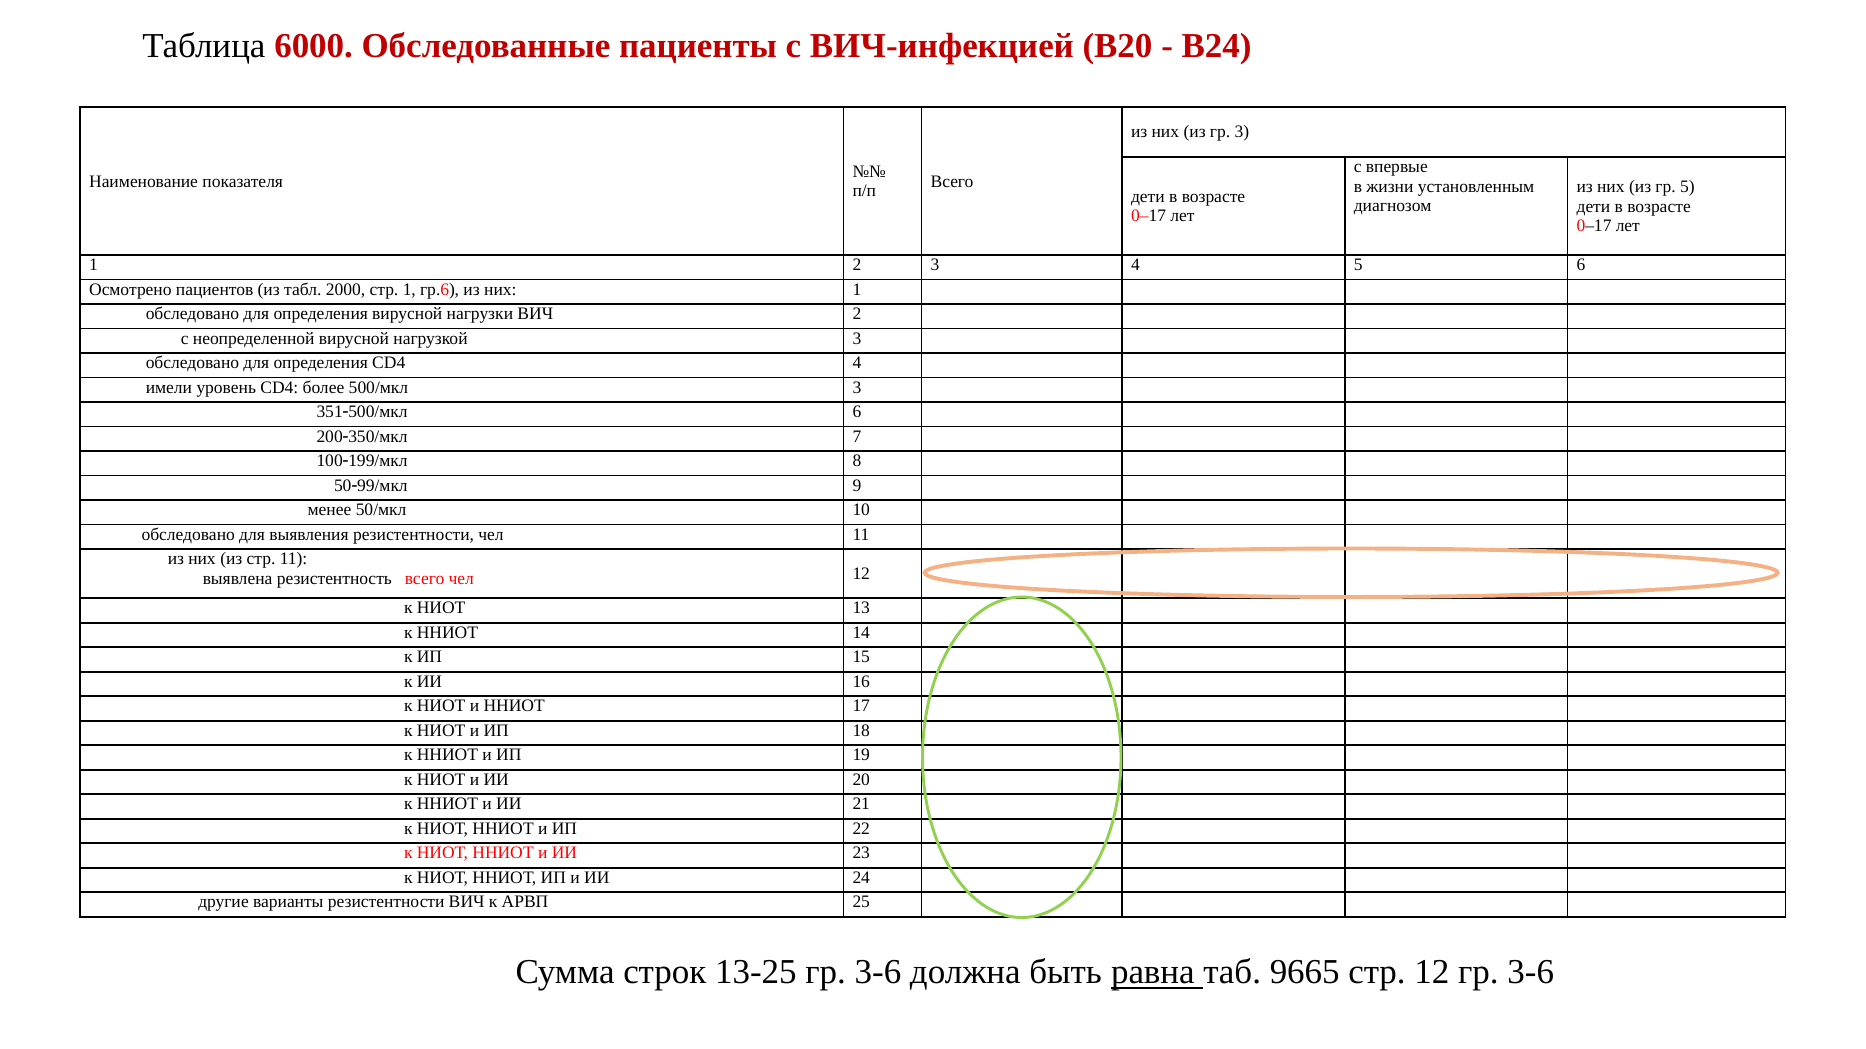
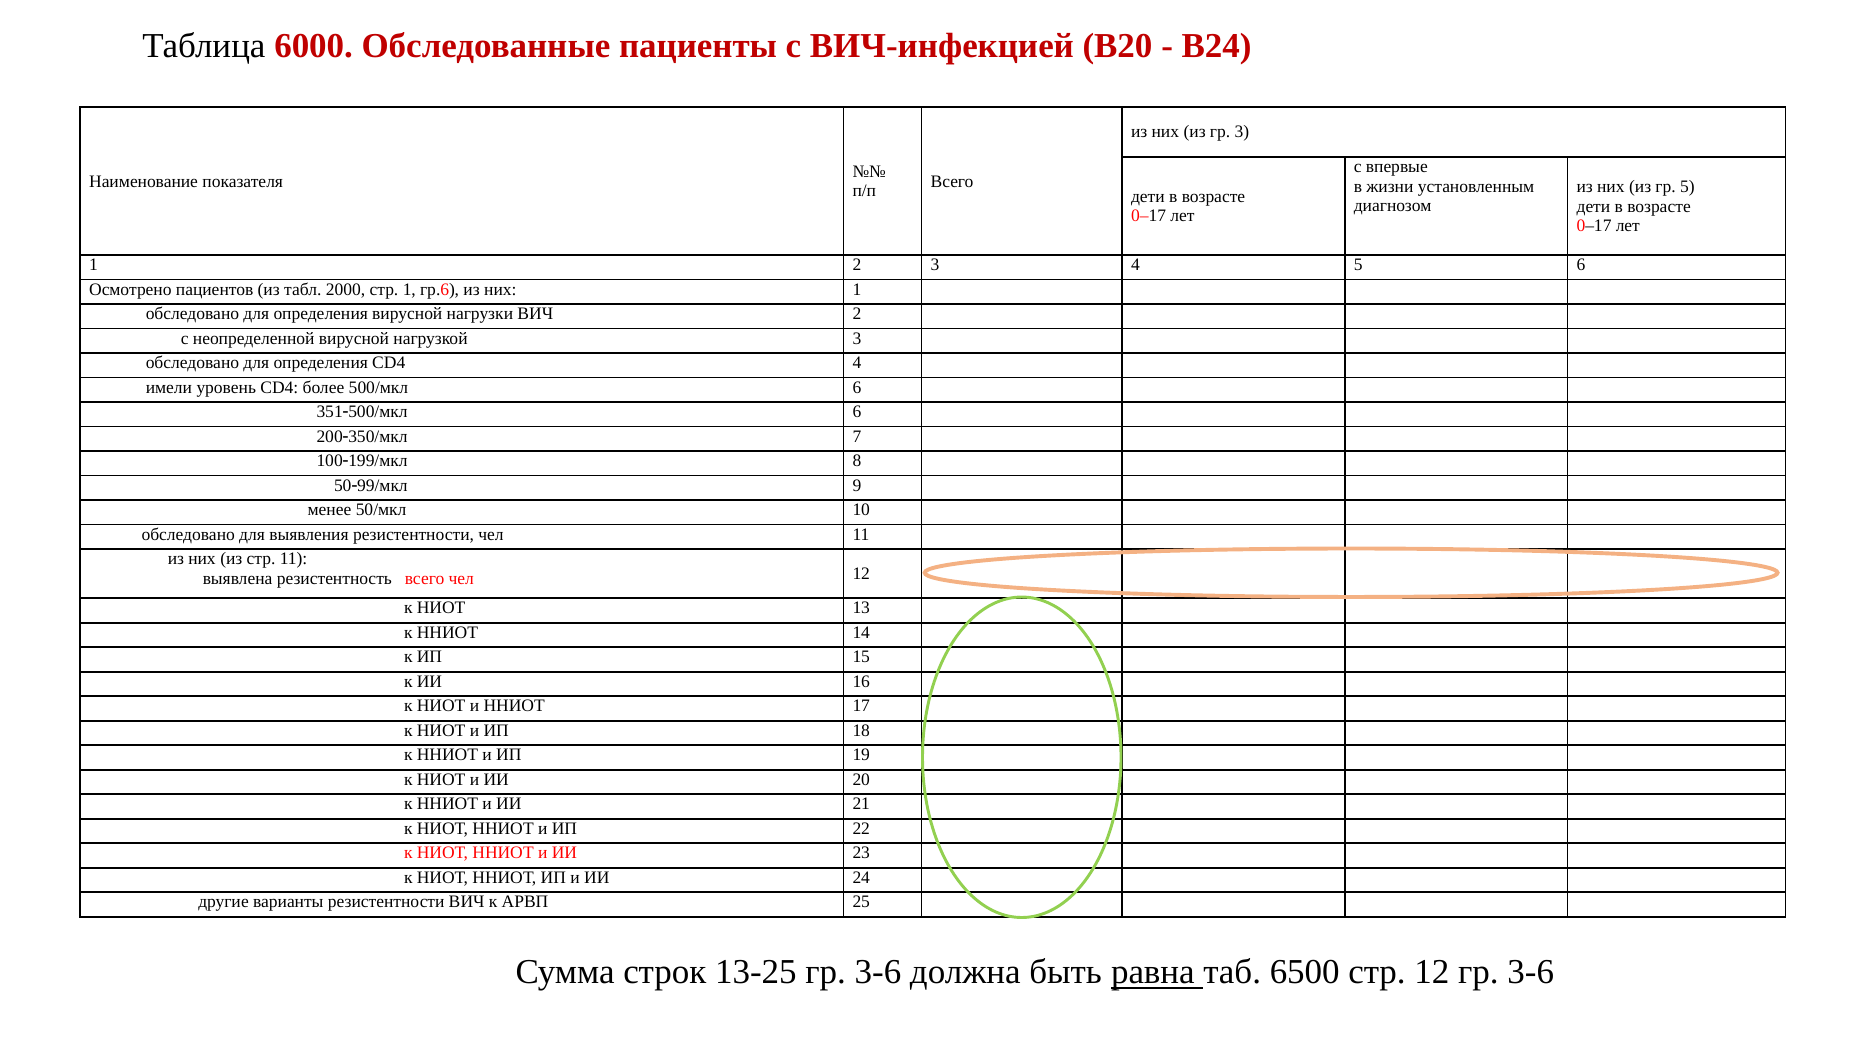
500/мкл 3: 3 -> 6 (857, 388)
9665: 9665 -> 6500 (1305, 973)
